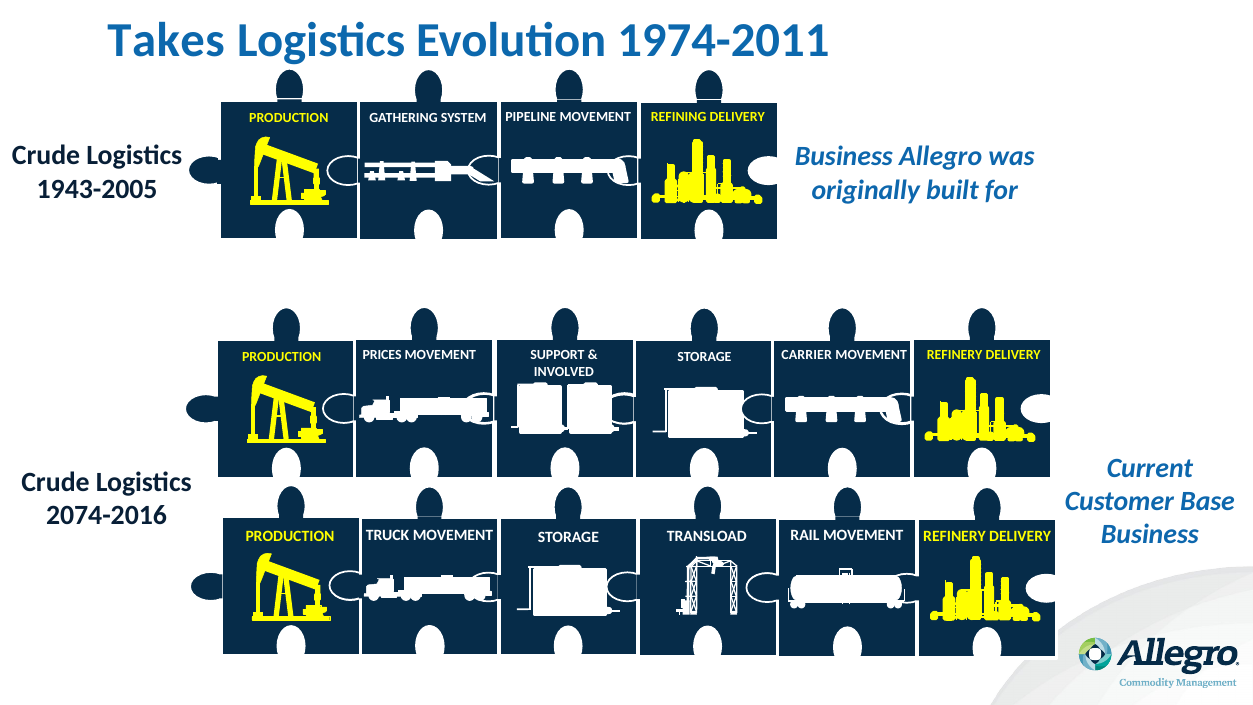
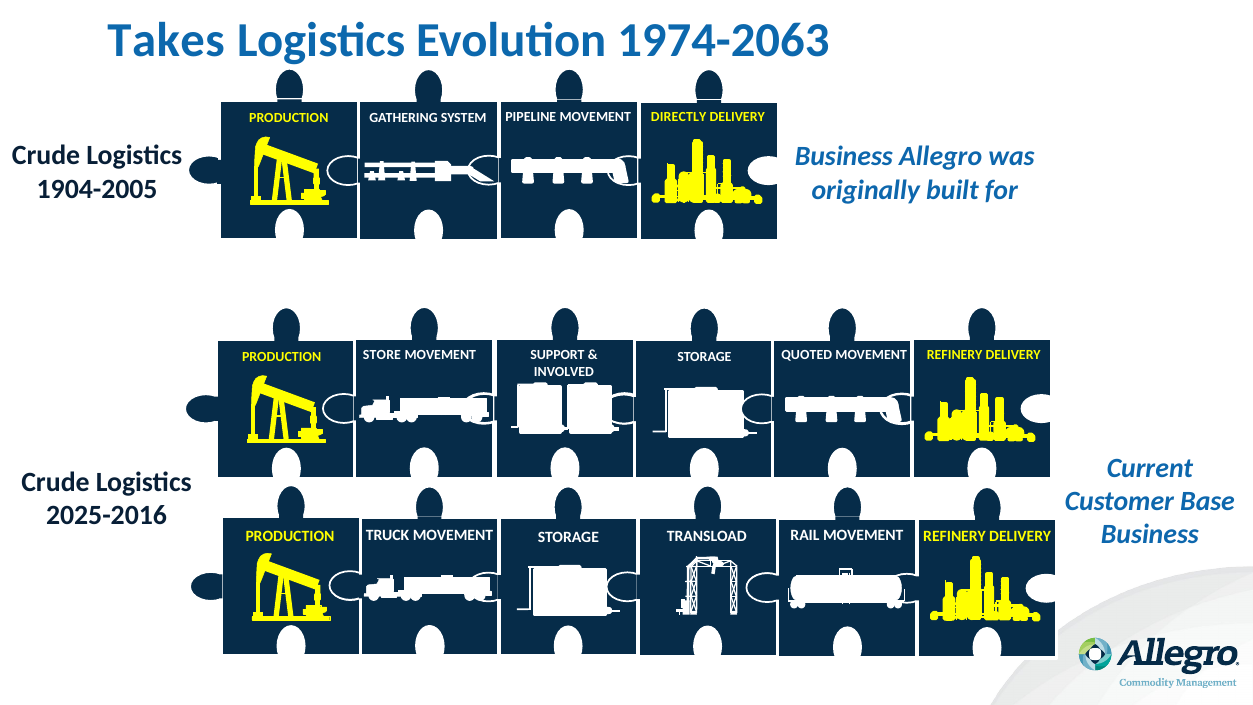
1974-2011: 1974-2011 -> 1974-2063 (723, 40)
REFINING: REFINING -> DIRECTLY (679, 117)
1943-2005: 1943-2005 -> 1904-2005 (97, 189)
PRICES: PRICES -> STORE (382, 355)
CARRIER: CARRIER -> QUOTED (807, 355)
2074-2016: 2074-2016 -> 2025-2016 (107, 516)
